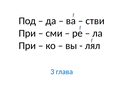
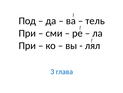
стви: стви -> тель (95, 21)
